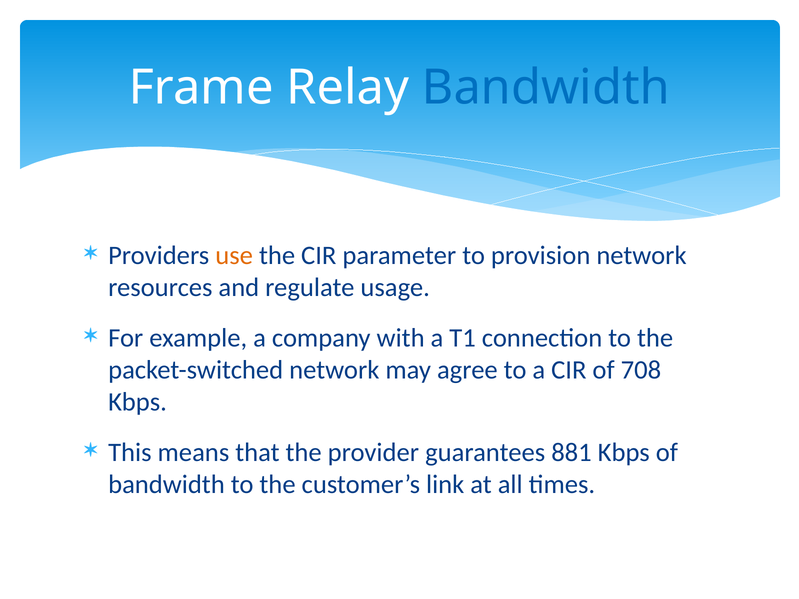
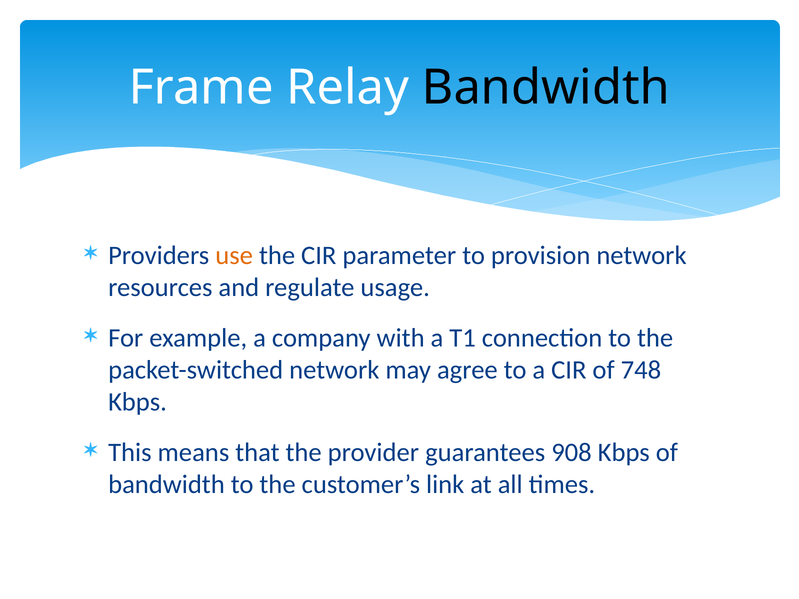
Bandwidth colour: blue -> black (546, 88)
708: 708 -> 748 (641, 370)
881: 881 -> 908 (571, 453)
